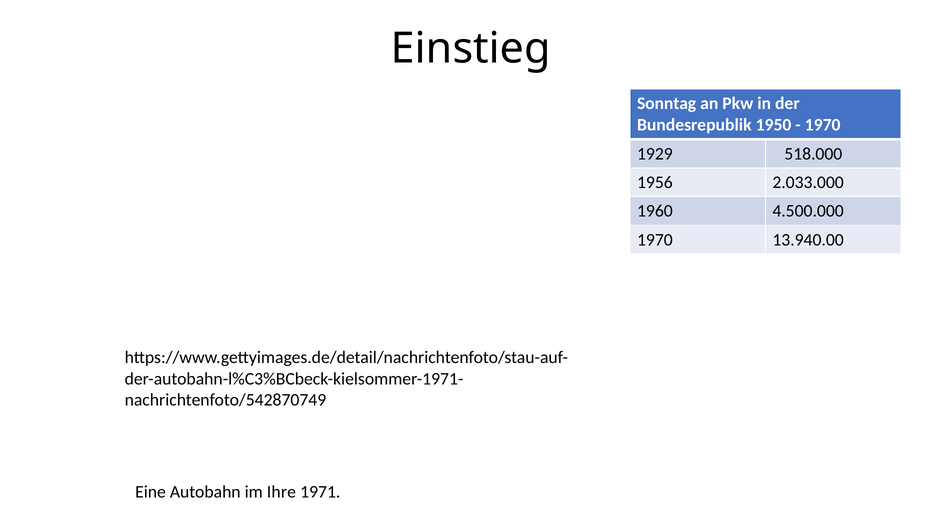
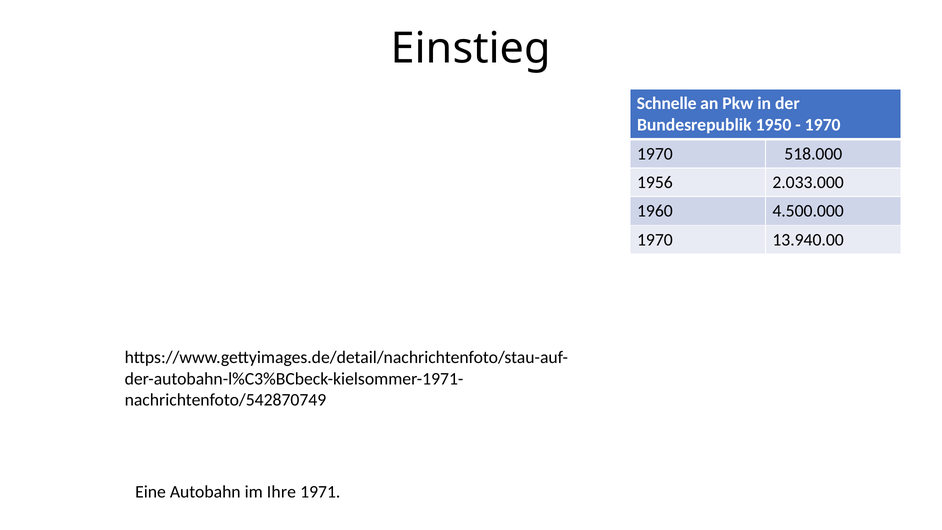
Sonntag: Sonntag -> Schnelle (667, 104)
1929: 1929 -> 1970 (655, 154)
